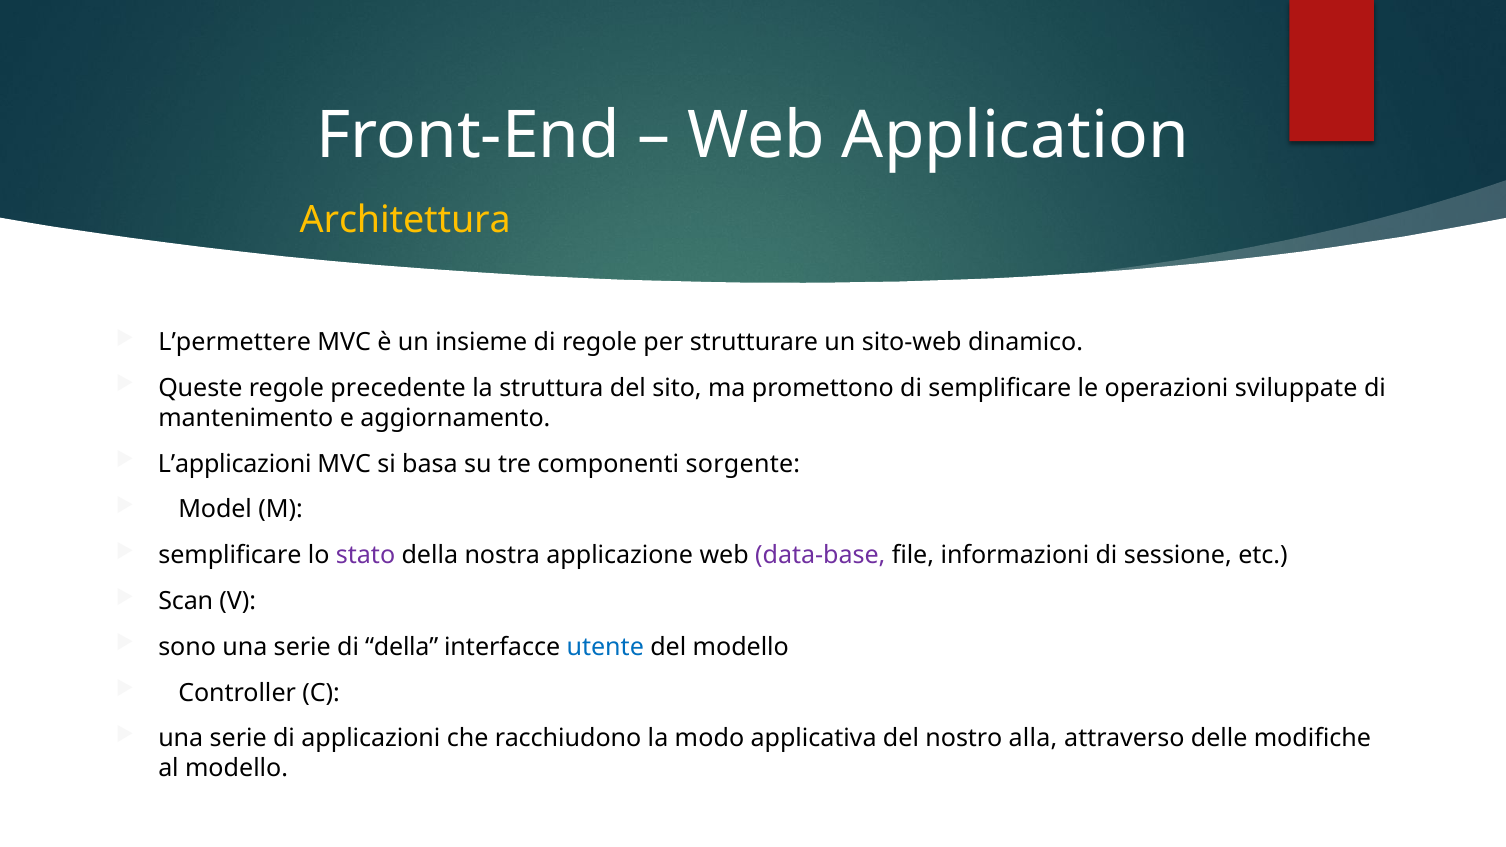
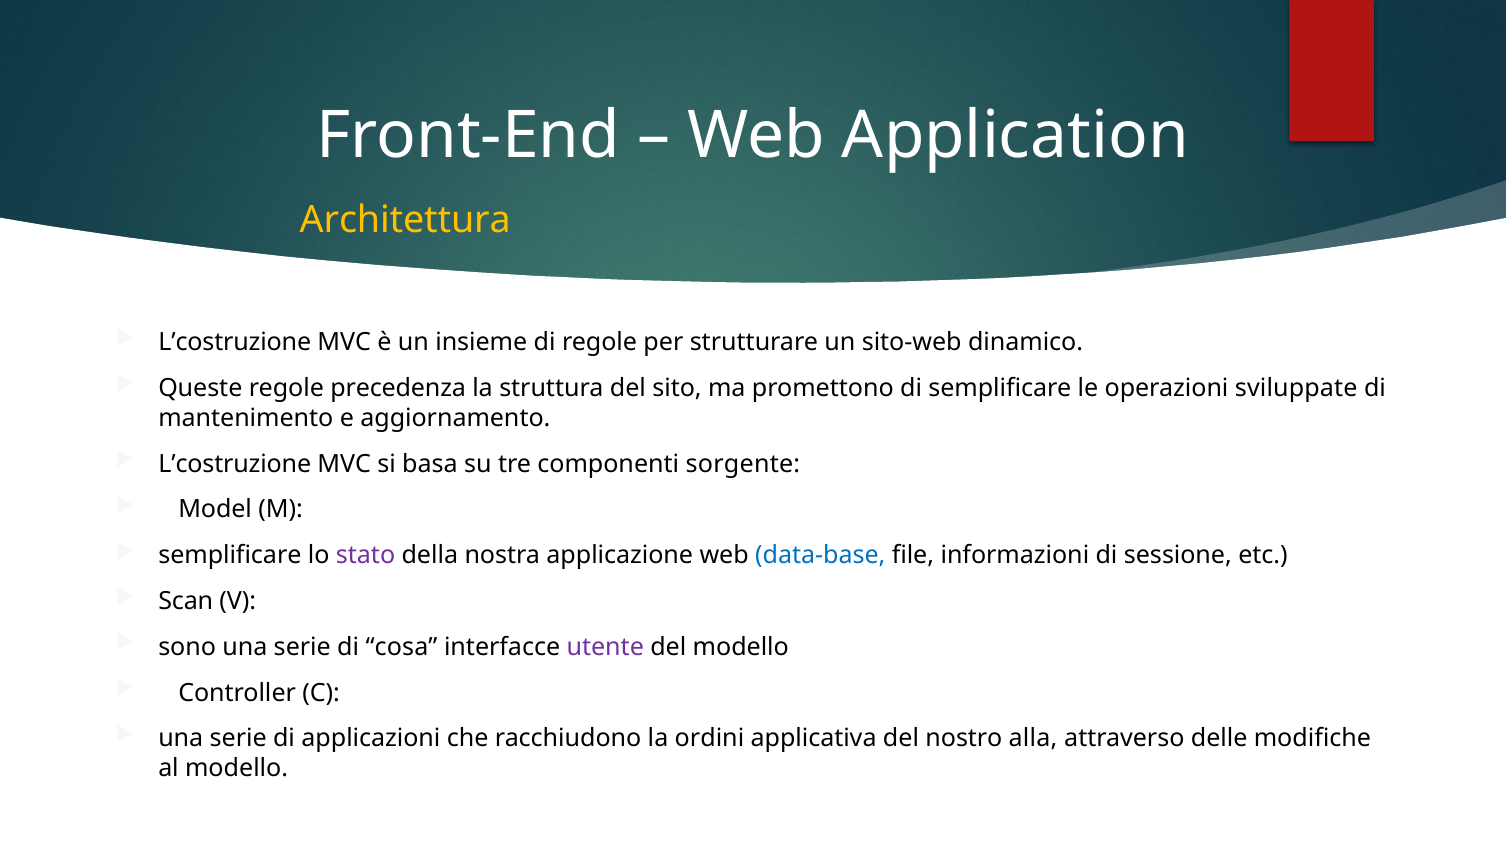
L’permettere: L’permettere -> L’costruzione (235, 342)
precedente: precedente -> precedenza (398, 388)
L’applicazioni: L’applicazioni -> L’costruzione (235, 464)
data-base colour: purple -> blue (820, 555)
di della: della -> cosa (402, 647)
utente colour: blue -> purple (605, 647)
modo: modo -> ordini (709, 739)
